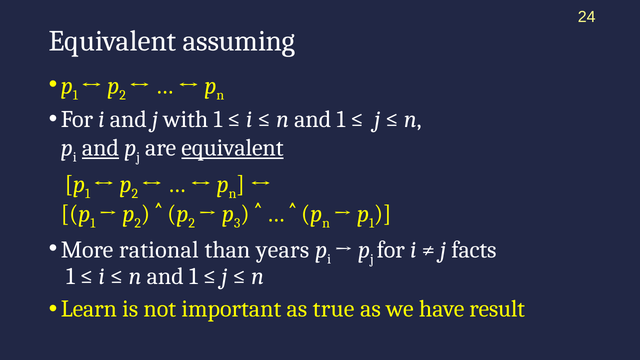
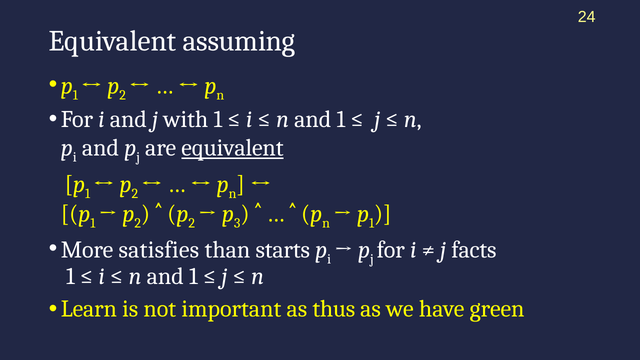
and underline: present -> none (100, 148)
rational: rational -> satisfies (159, 250)
years: years -> starts (283, 250)
true: true -> thus (334, 309)
result: result -> green (497, 309)
